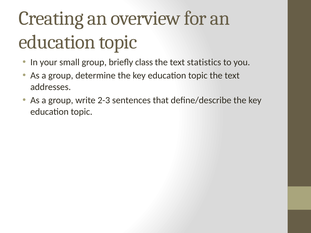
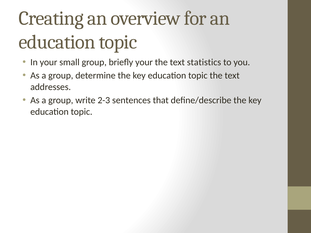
briefly class: class -> your (144, 62)
